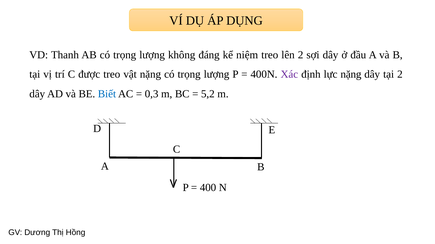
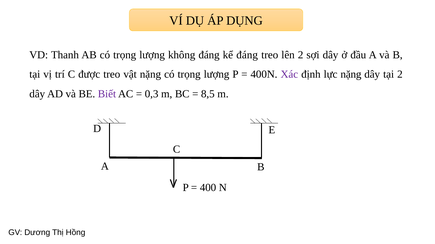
kể niệm: niệm -> đáng (247, 55)
Biết colour: blue -> purple (107, 94)
5,2: 5,2 -> 8,5 (208, 94)
